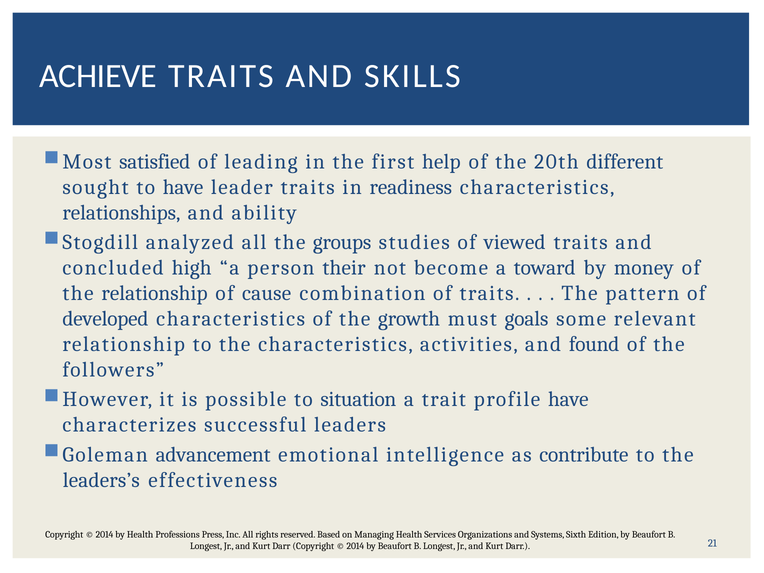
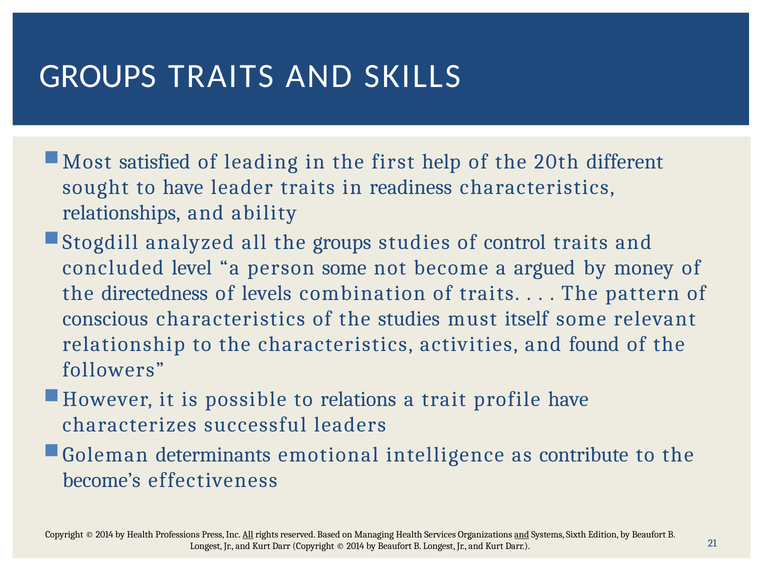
ACHIEVE: ACHIEVE -> GROUPS (98, 76)
viewed: viewed -> control (515, 242)
high: high -> level (192, 268)
person their: their -> some (344, 268)
toward: toward -> argued (545, 268)
the relationship: relationship -> directedness (155, 293)
cause: cause -> levels (267, 293)
developed: developed -> conscious (105, 319)
the growth: growth -> studies (409, 319)
goals: goals -> itself (526, 319)
situation: situation -> relations (358, 399)
advancement: advancement -> determinants (213, 455)
leaders’s: leaders’s -> become’s (101, 480)
All underline: none -> present (248, 535)
and underline: none -> present (522, 535)
